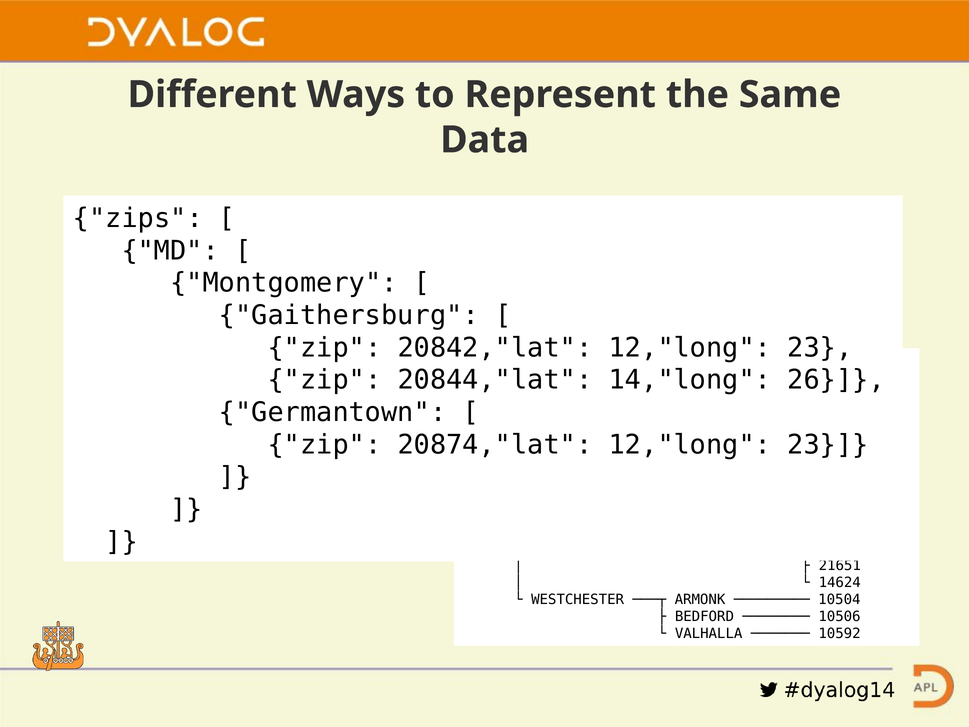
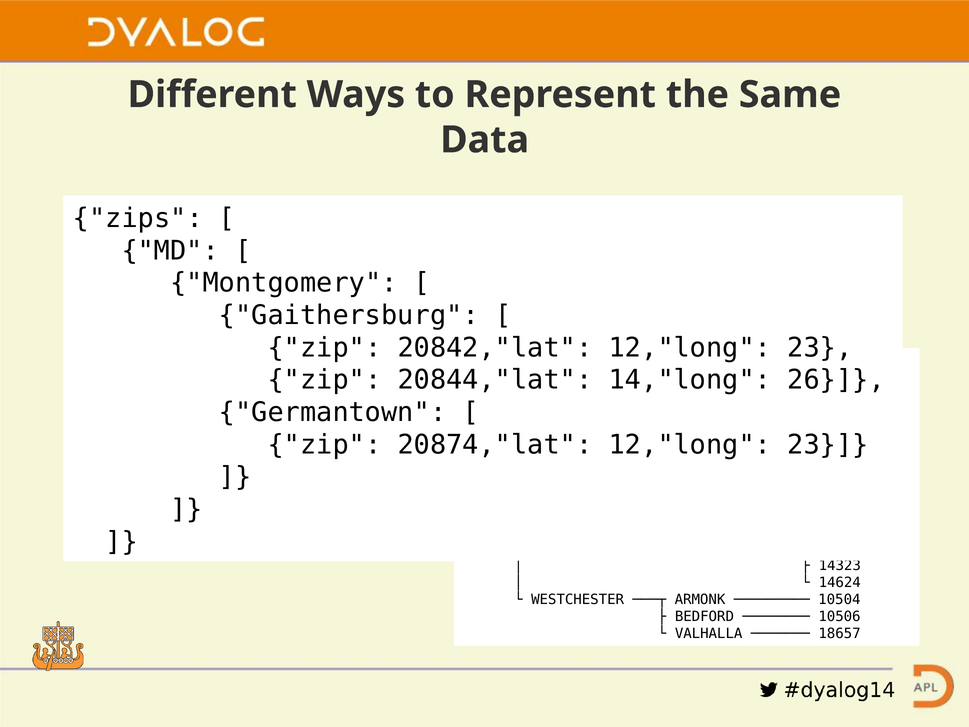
21651: 21651 -> 14323 (840, 566)
10592: 10592 -> 18657 (840, 633)
